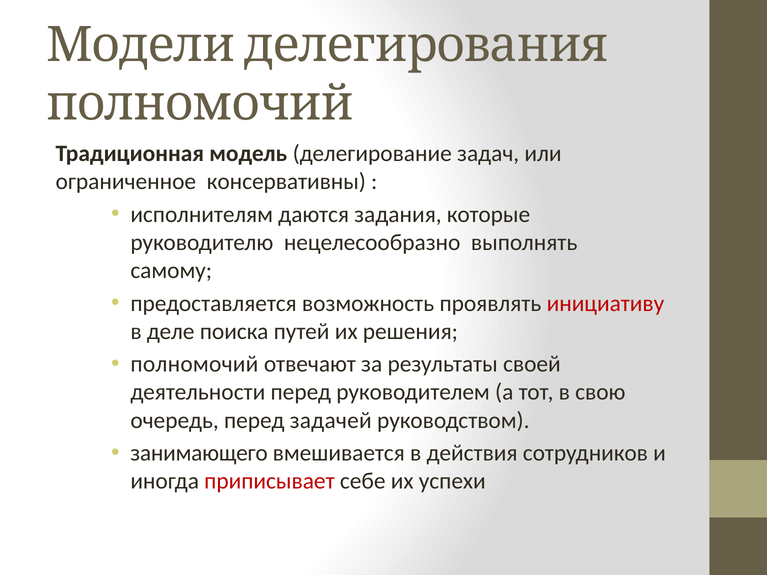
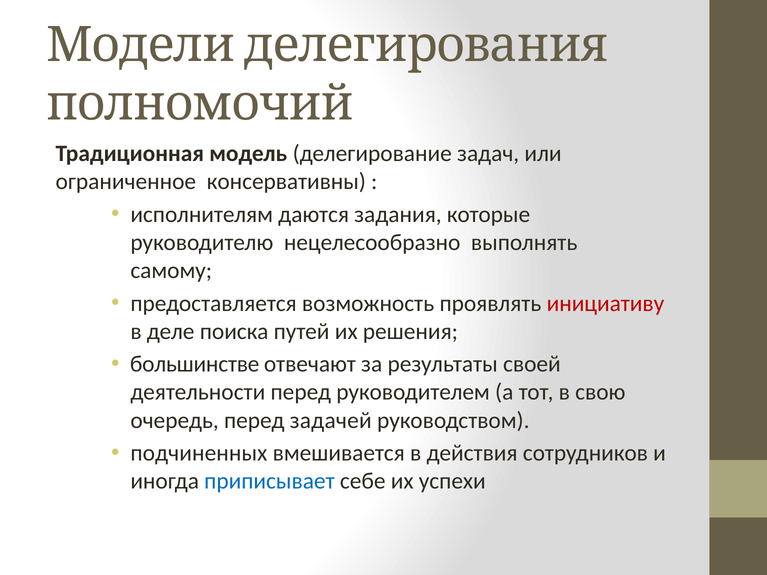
полномочий: полномочий -> большинстве (195, 364)
занимающего: занимающего -> подчиненных (199, 453)
приписывает colour: red -> blue (269, 481)
